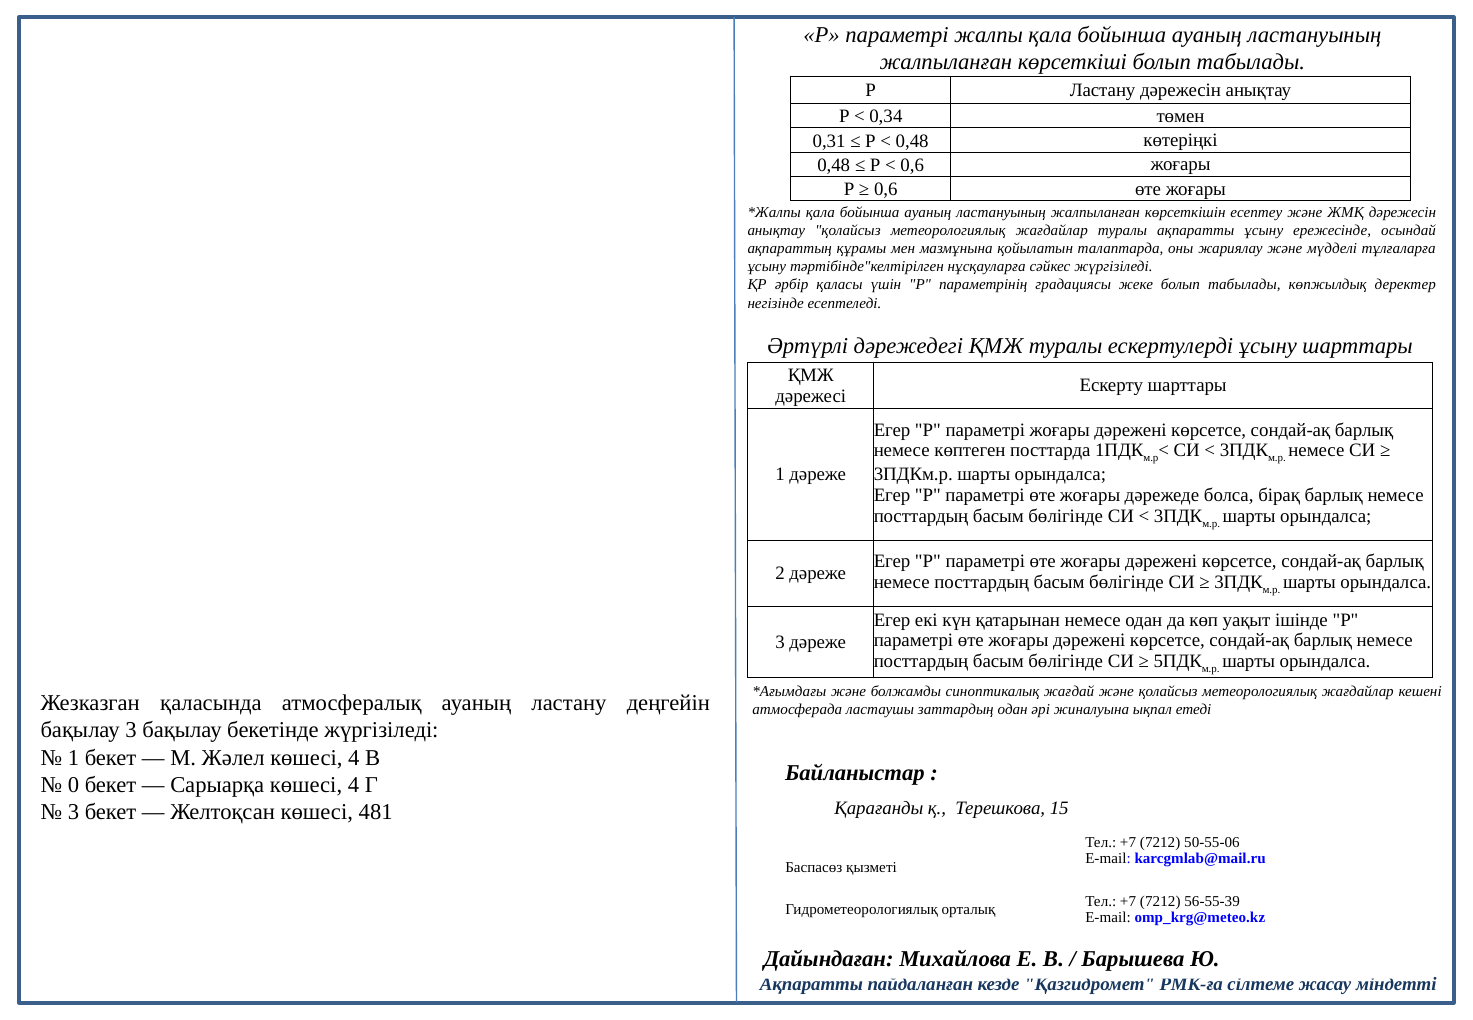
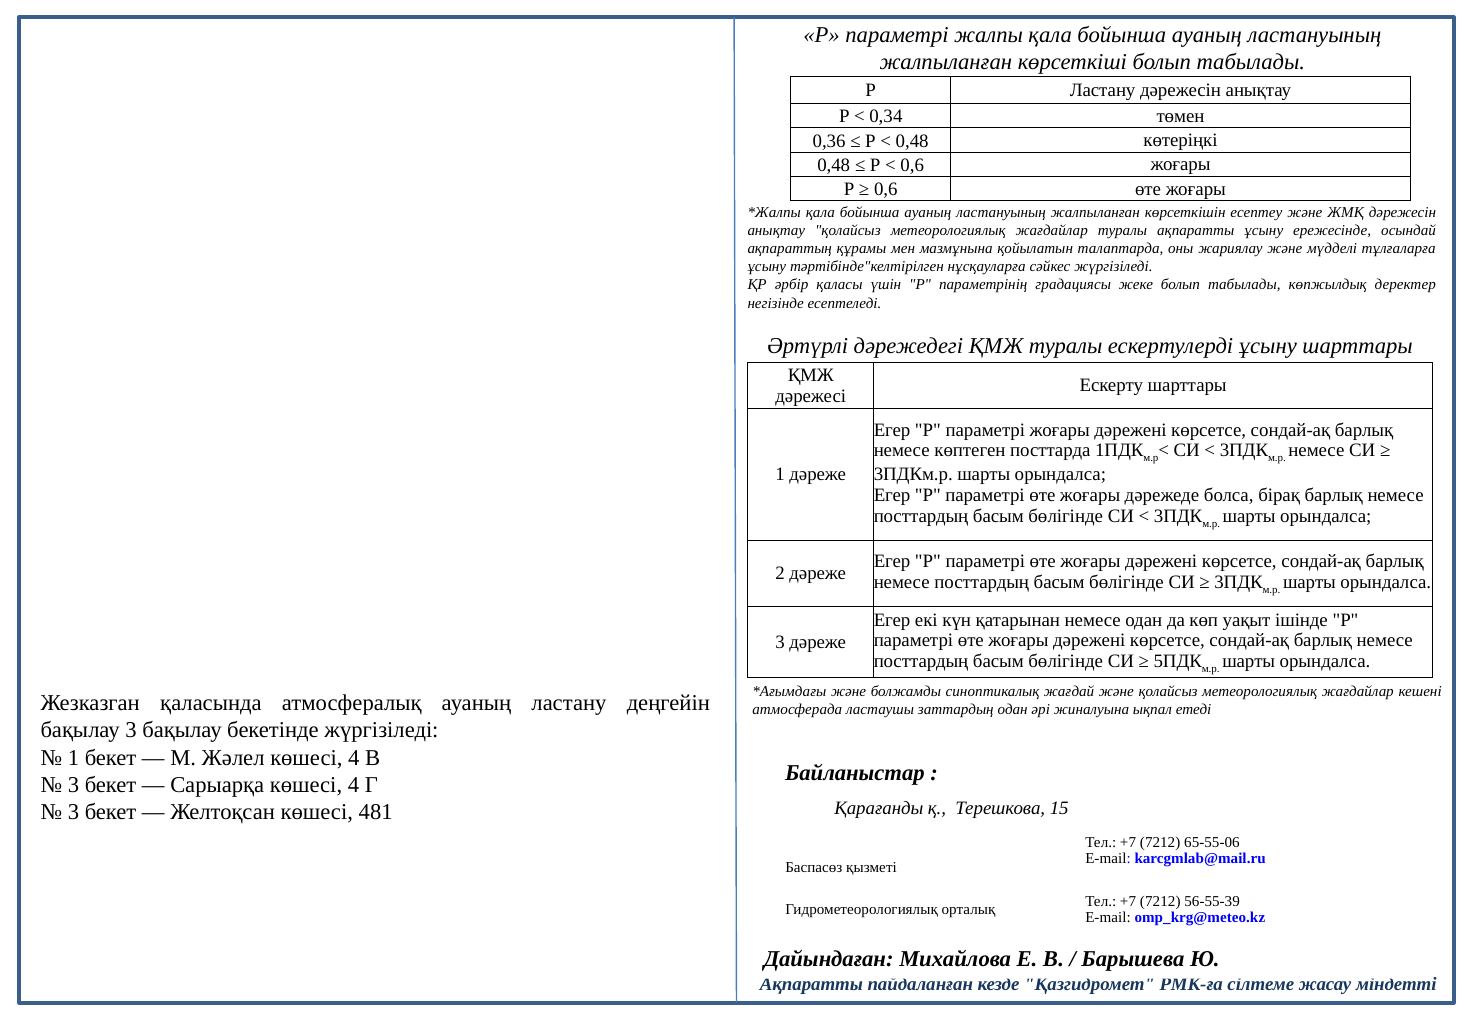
0,31: 0,31 -> 0,36 (829, 141)
0: 0 -> 3 (73, 785)
50-55-06: 50-55-06 -> 65-55-06 (1212, 842)
